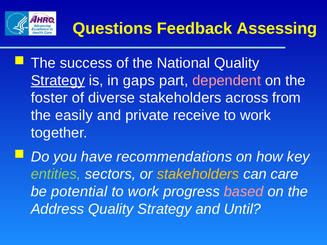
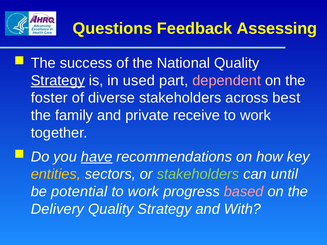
gaps: gaps -> used (139, 81)
from: from -> best (286, 98)
easily: easily -> family (74, 115)
have underline: none -> present (97, 157)
entities colour: light green -> yellow (56, 174)
stakeholders colour: yellow -> light green (198, 174)
care: care -> until (284, 174)
Address: Address -> Delivery (57, 209)
Until: Until -> With (242, 209)
